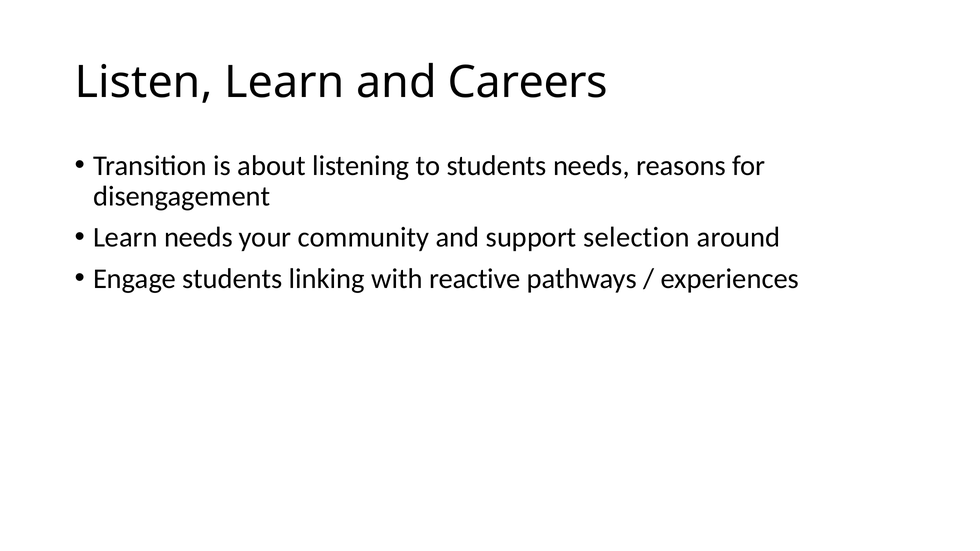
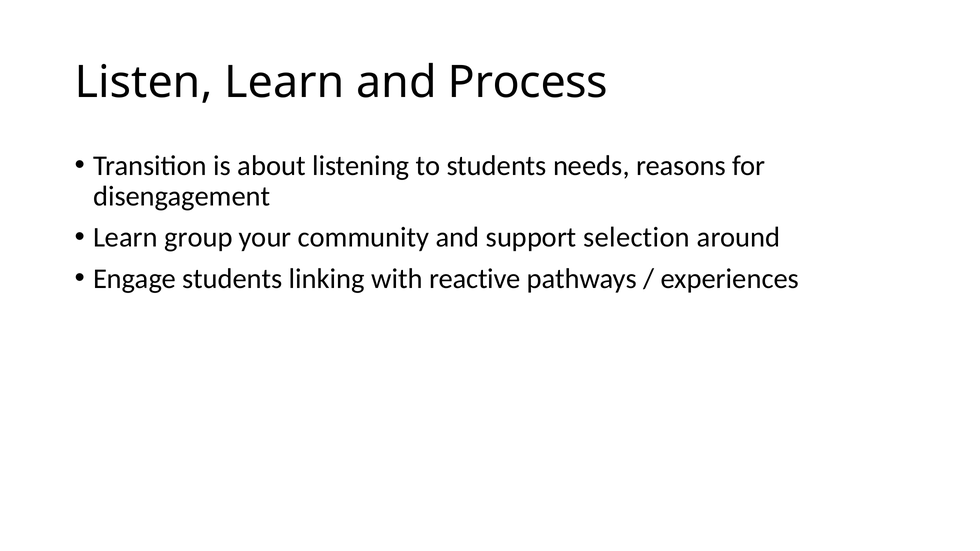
Careers: Careers -> Process (528, 82)
Learn needs: needs -> group (198, 238)
